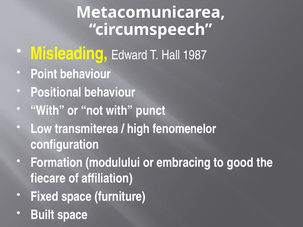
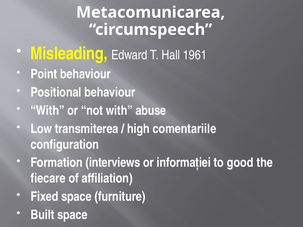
1987: 1987 -> 1961 (195, 55)
punct: punct -> abuse (151, 111)
fenomenelor: fenomenelor -> comentariile (184, 129)
modulului: modulului -> interviews (113, 163)
embracing: embracing -> informaţiei (184, 163)
